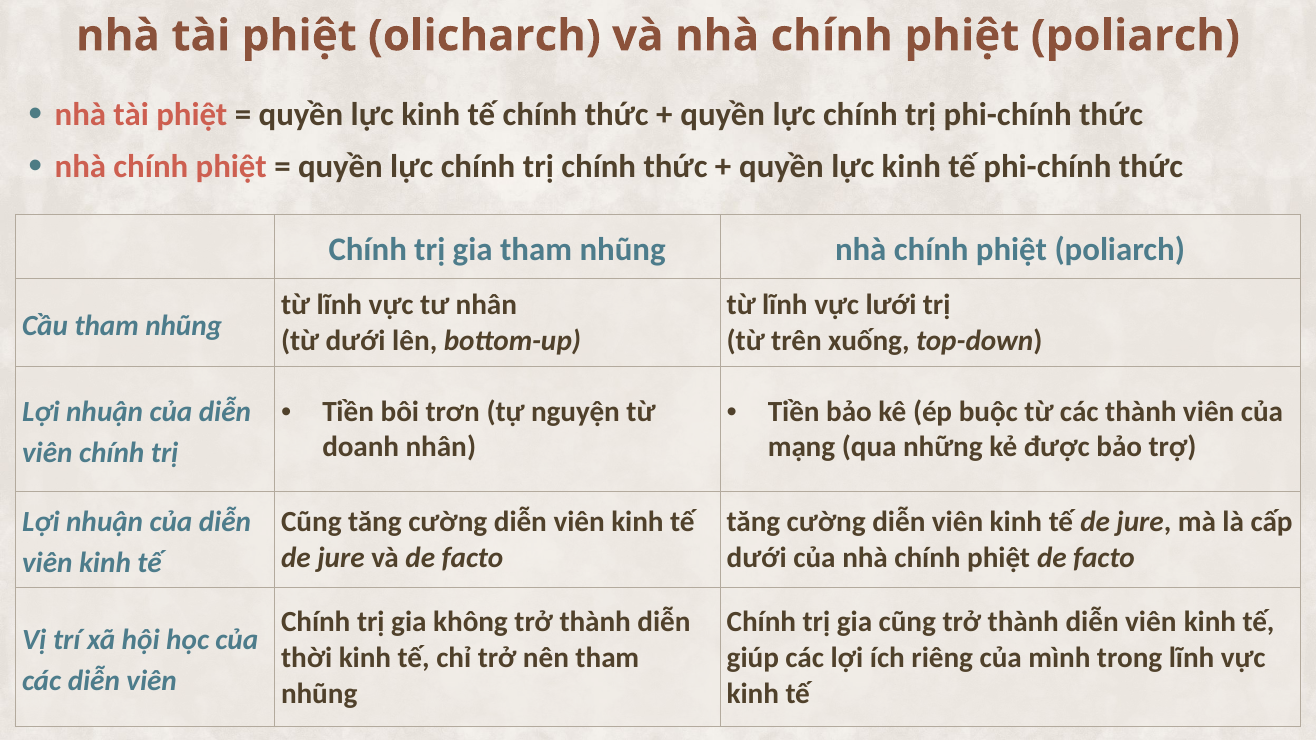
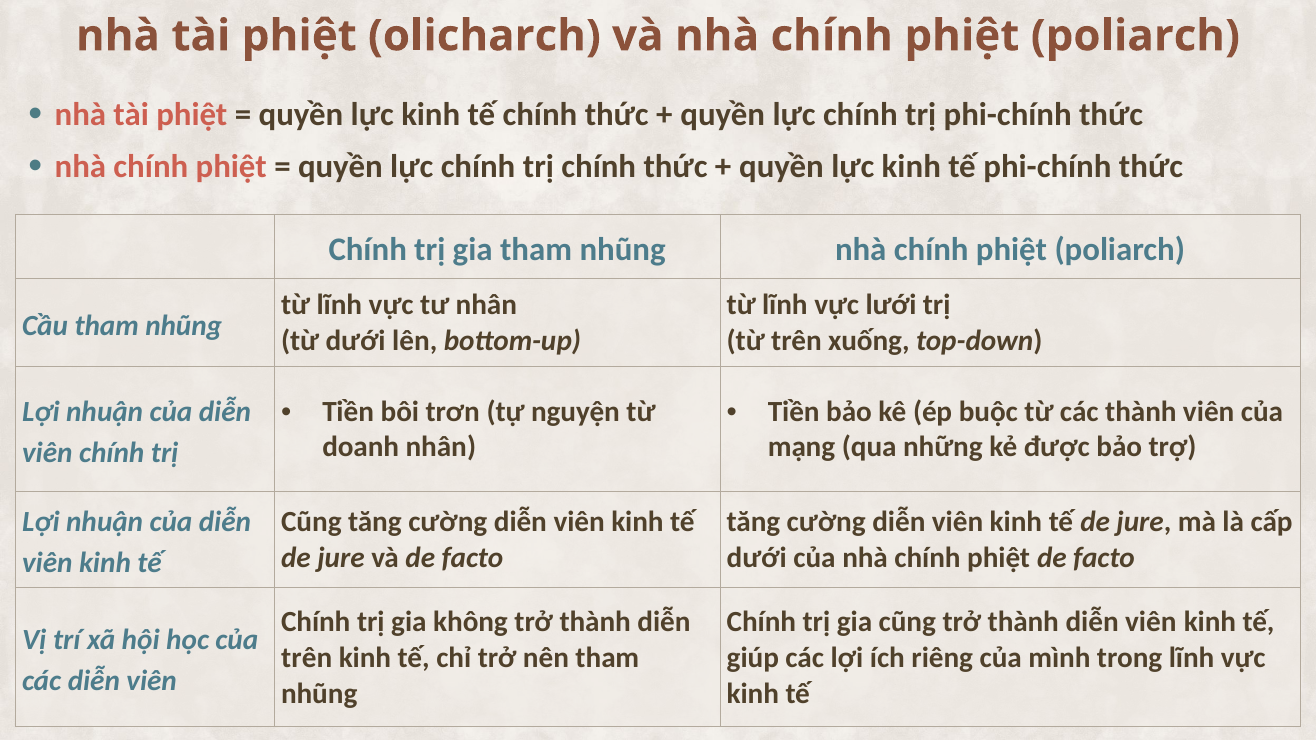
thời: thời -> trên (307, 658)
